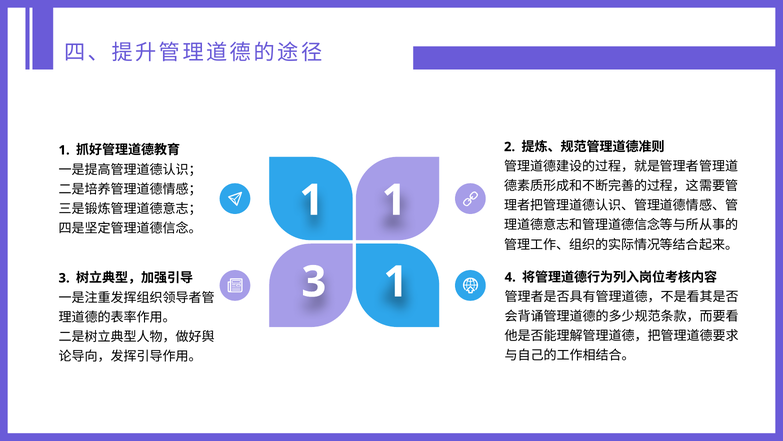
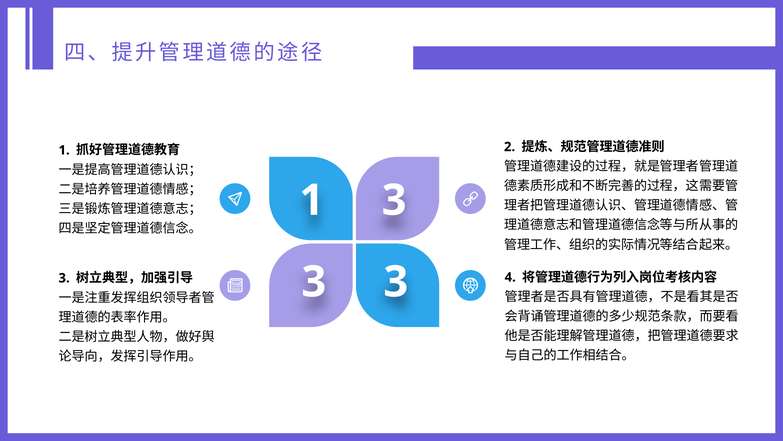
1 1: 1 -> 3 (394, 200)
1: 1 -> 3 (396, 282)
